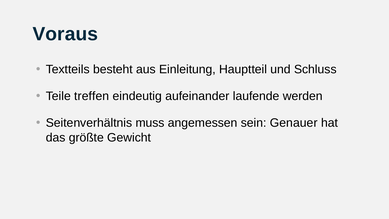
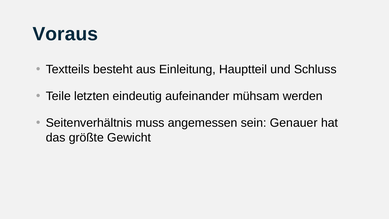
treffen: treffen -> letzten (92, 96)
laufende: laufende -> mühsam (256, 96)
